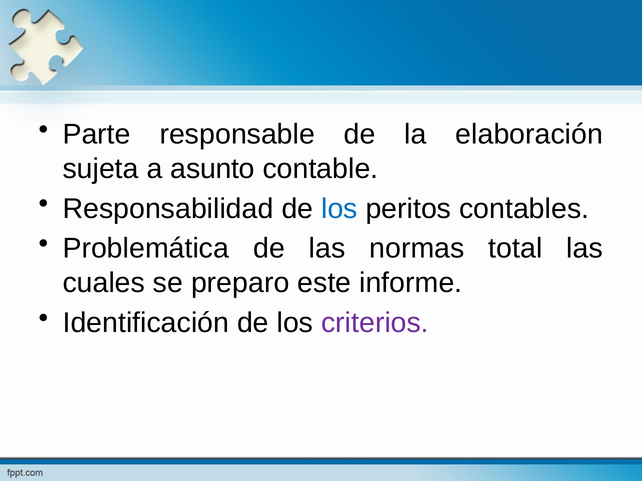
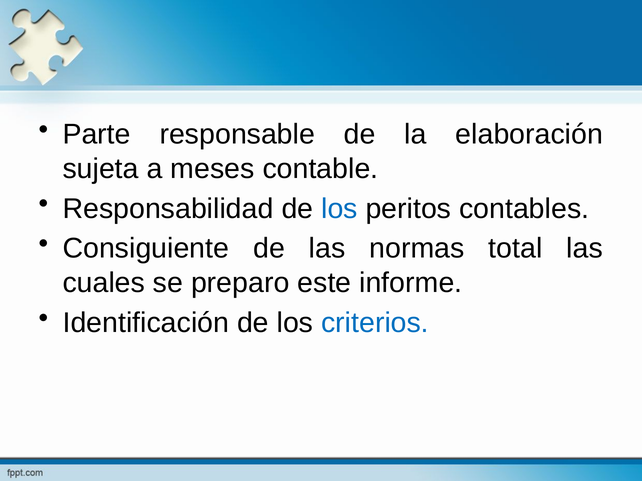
asunto: asunto -> meses (213, 169)
Problemática: Problemática -> Consiguiente (146, 249)
criterios colour: purple -> blue (375, 323)
